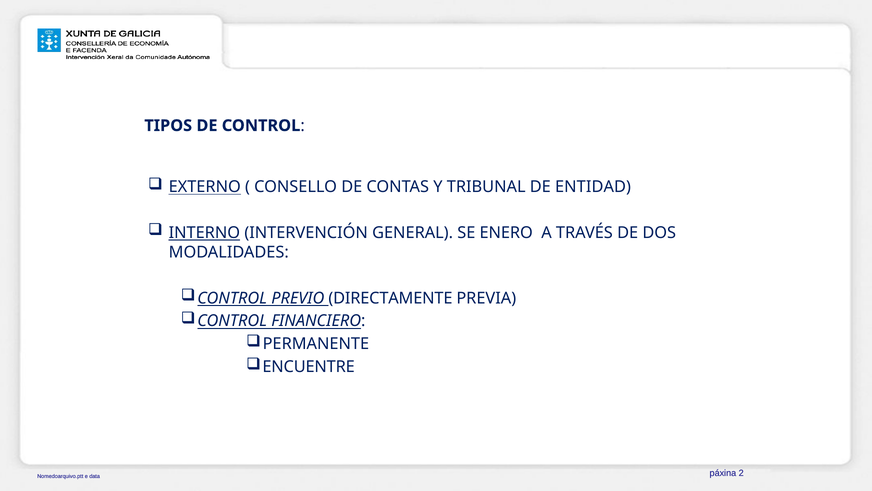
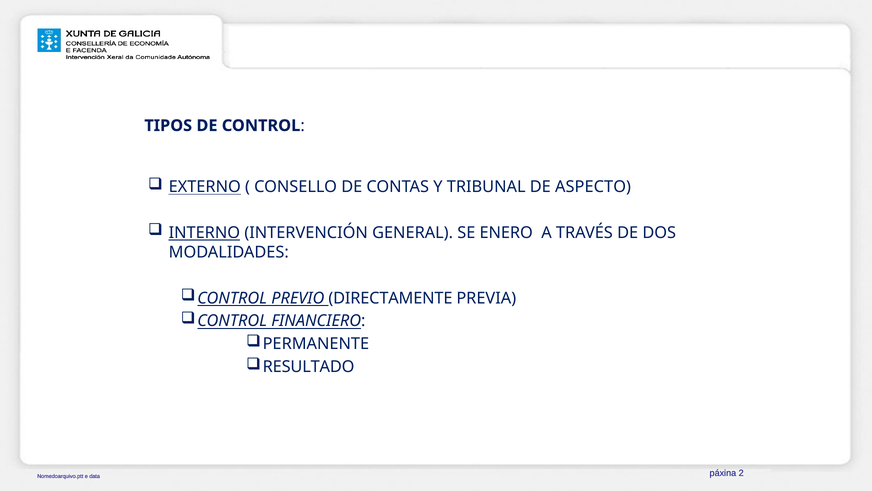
ENTIDAD: ENTIDAD -> ASPECTO (593, 187)
ENCUENTRE: ENCUENTRE -> RESULTADO (309, 366)
